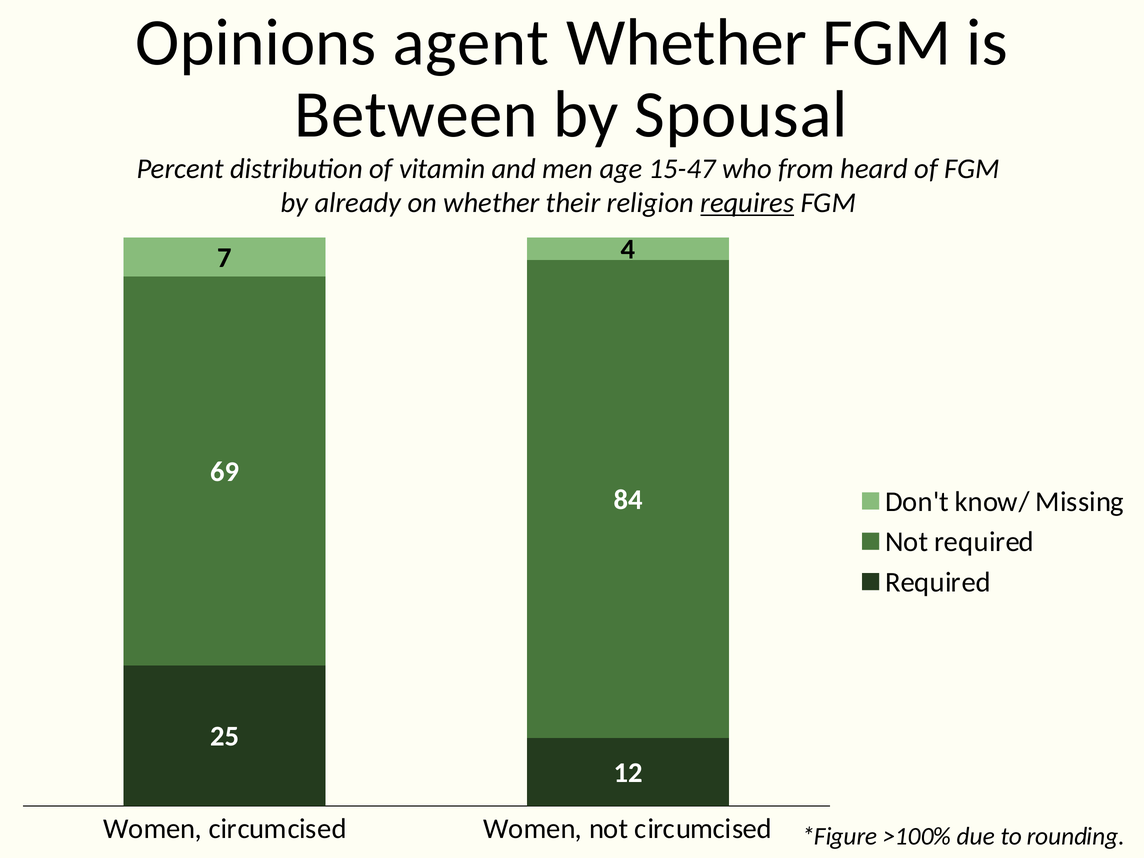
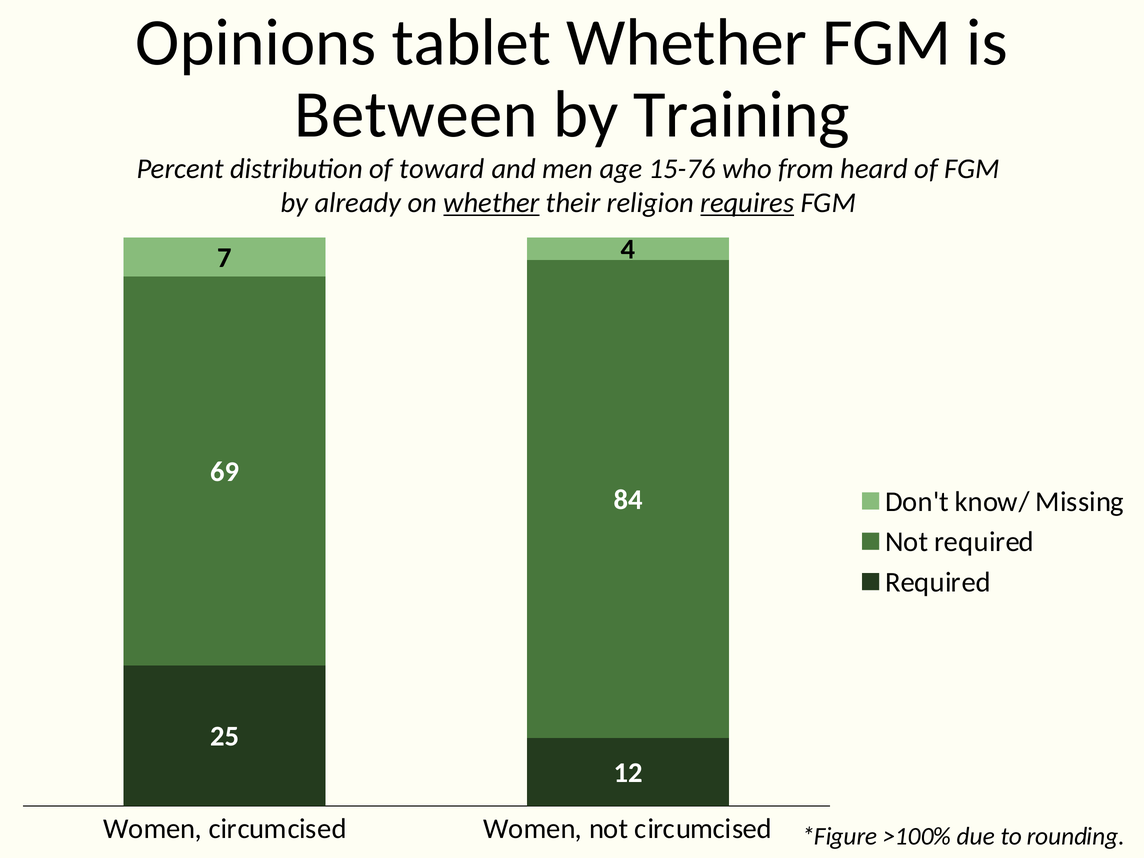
agent: agent -> tablet (471, 43)
Spousal: Spousal -> Training (741, 115)
vitamin: vitamin -> toward (442, 169)
15-47: 15-47 -> 15-76 (682, 169)
whether underline: none -> present (491, 203)
